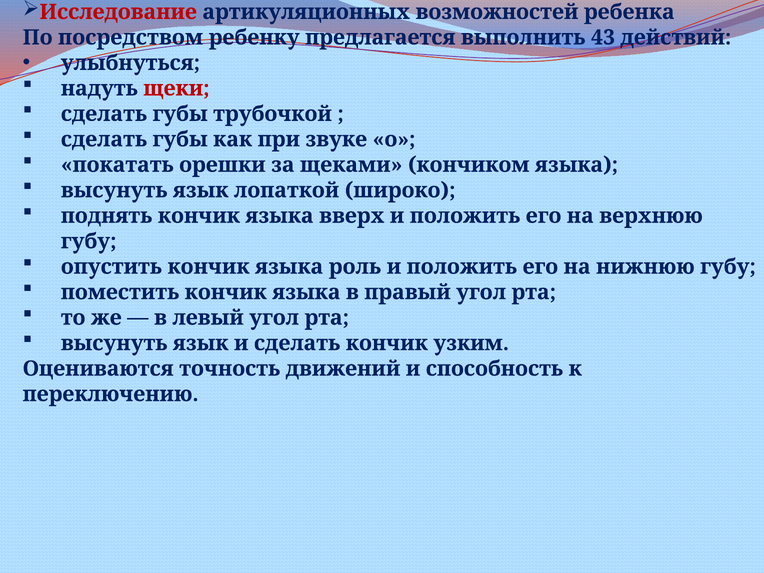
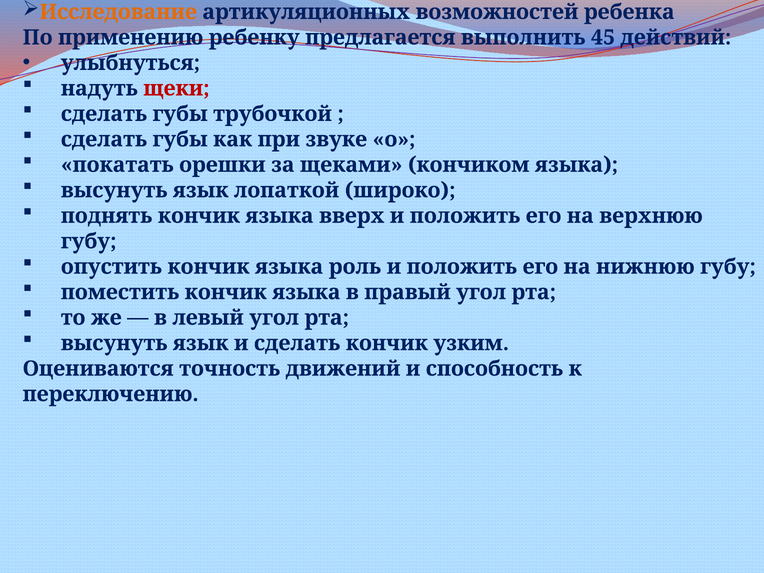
Исследование colour: red -> orange (118, 12)
посредством: посредством -> применению (131, 37)
43: 43 -> 45 (603, 37)
